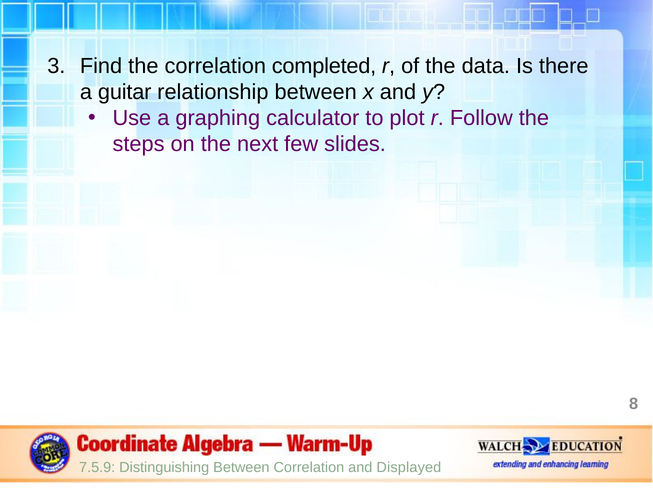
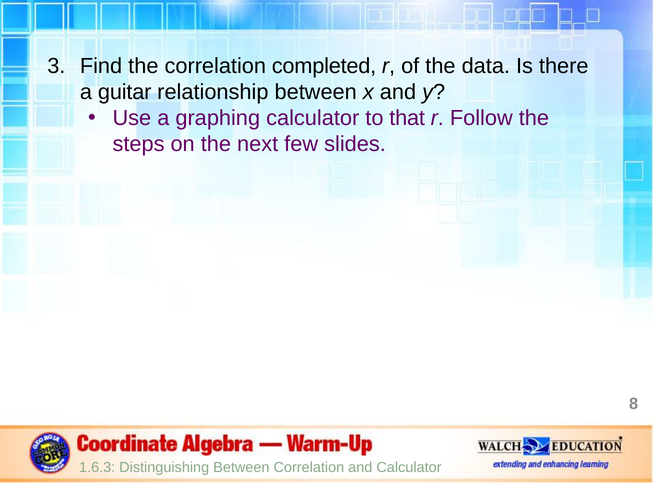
plot: plot -> that (407, 118)
7.5.9: 7.5.9 -> 1.6.3 (97, 467)
and Displayed: Displayed -> Calculator (409, 467)
